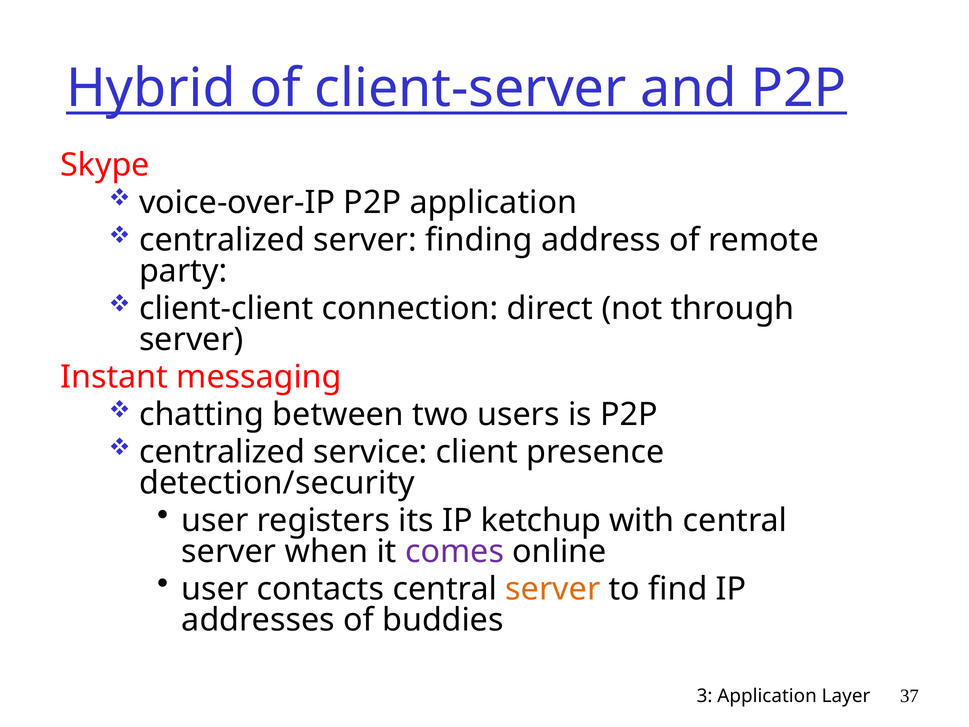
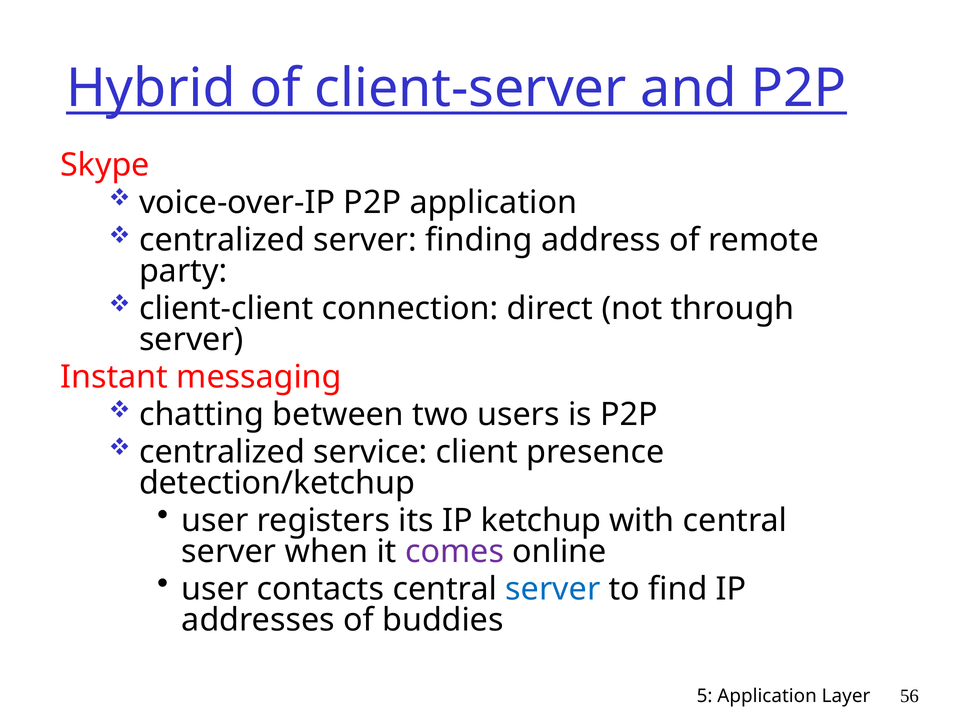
detection/security: detection/security -> detection/ketchup (277, 483)
server colour: orange -> blue (553, 589)
3: 3 -> 5 (705, 696)
37: 37 -> 56 (909, 696)
